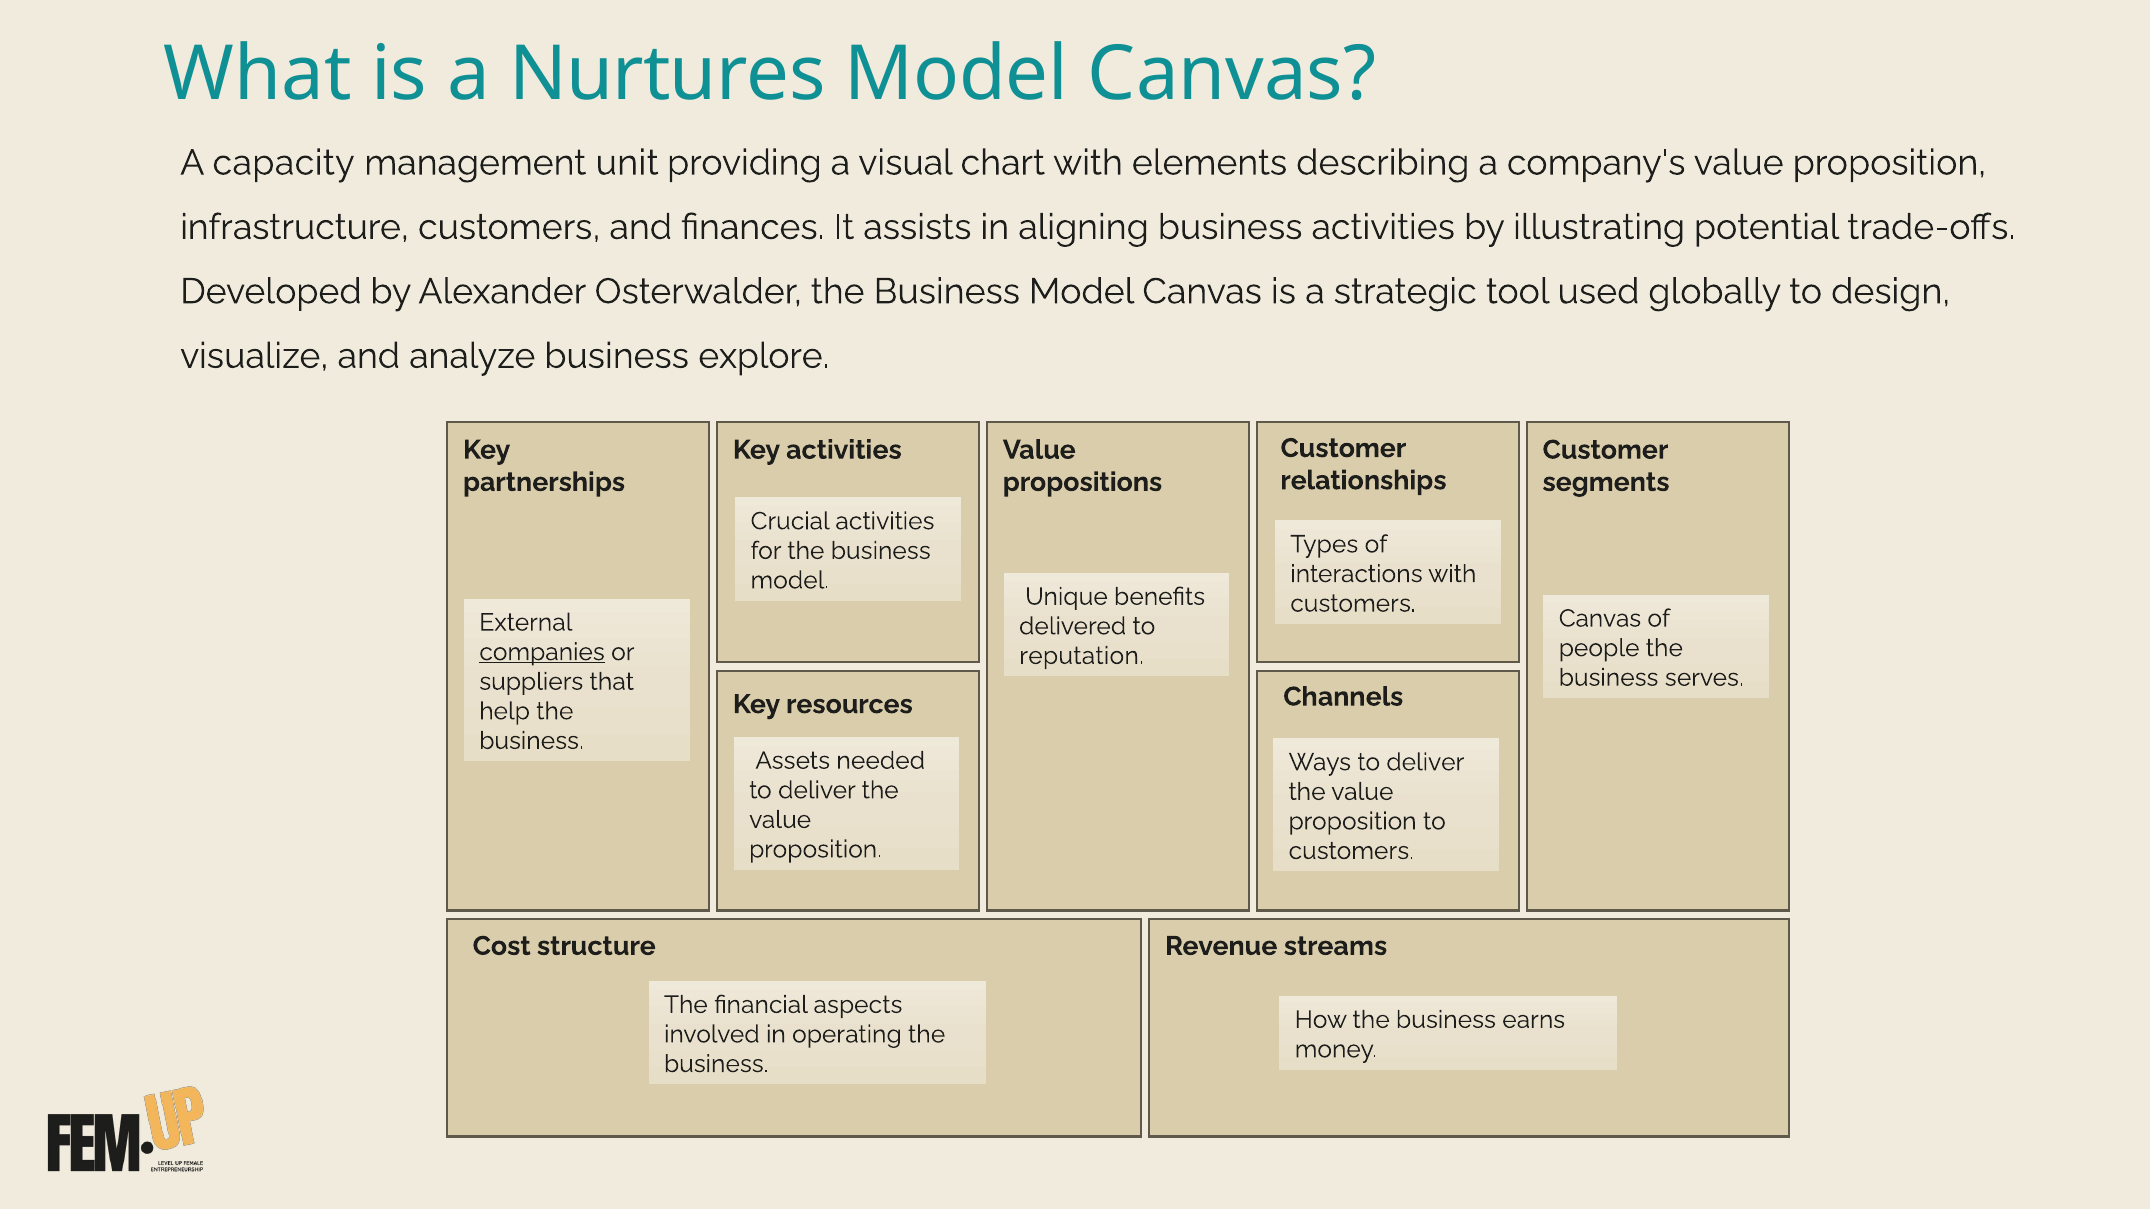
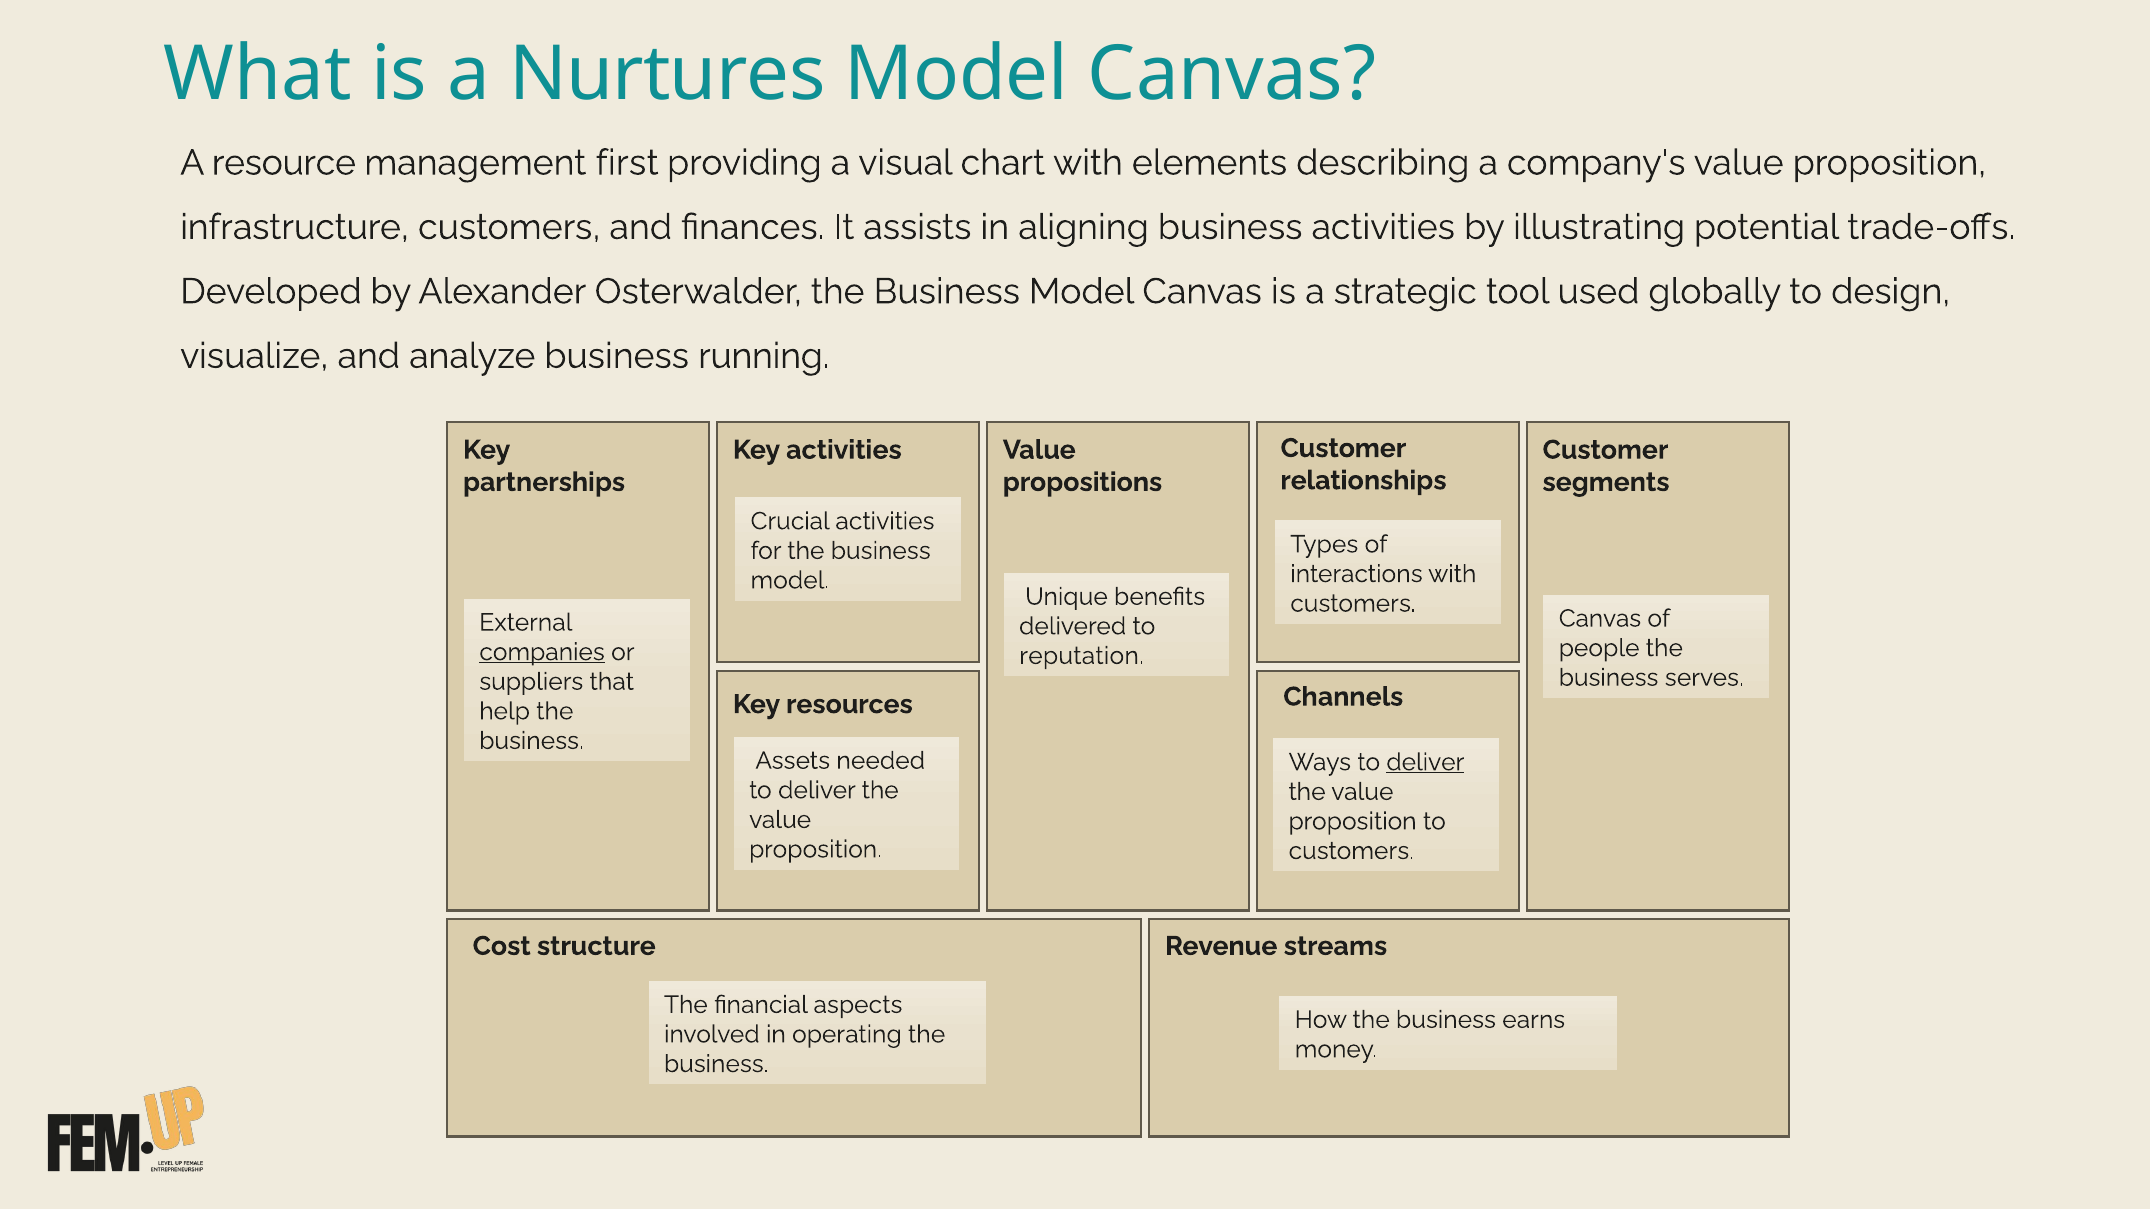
capacity: capacity -> resource (284, 163)
unit: unit -> first (627, 163)
explore: explore -> running (764, 356)
deliver underline: none -> present (1425, 762)
